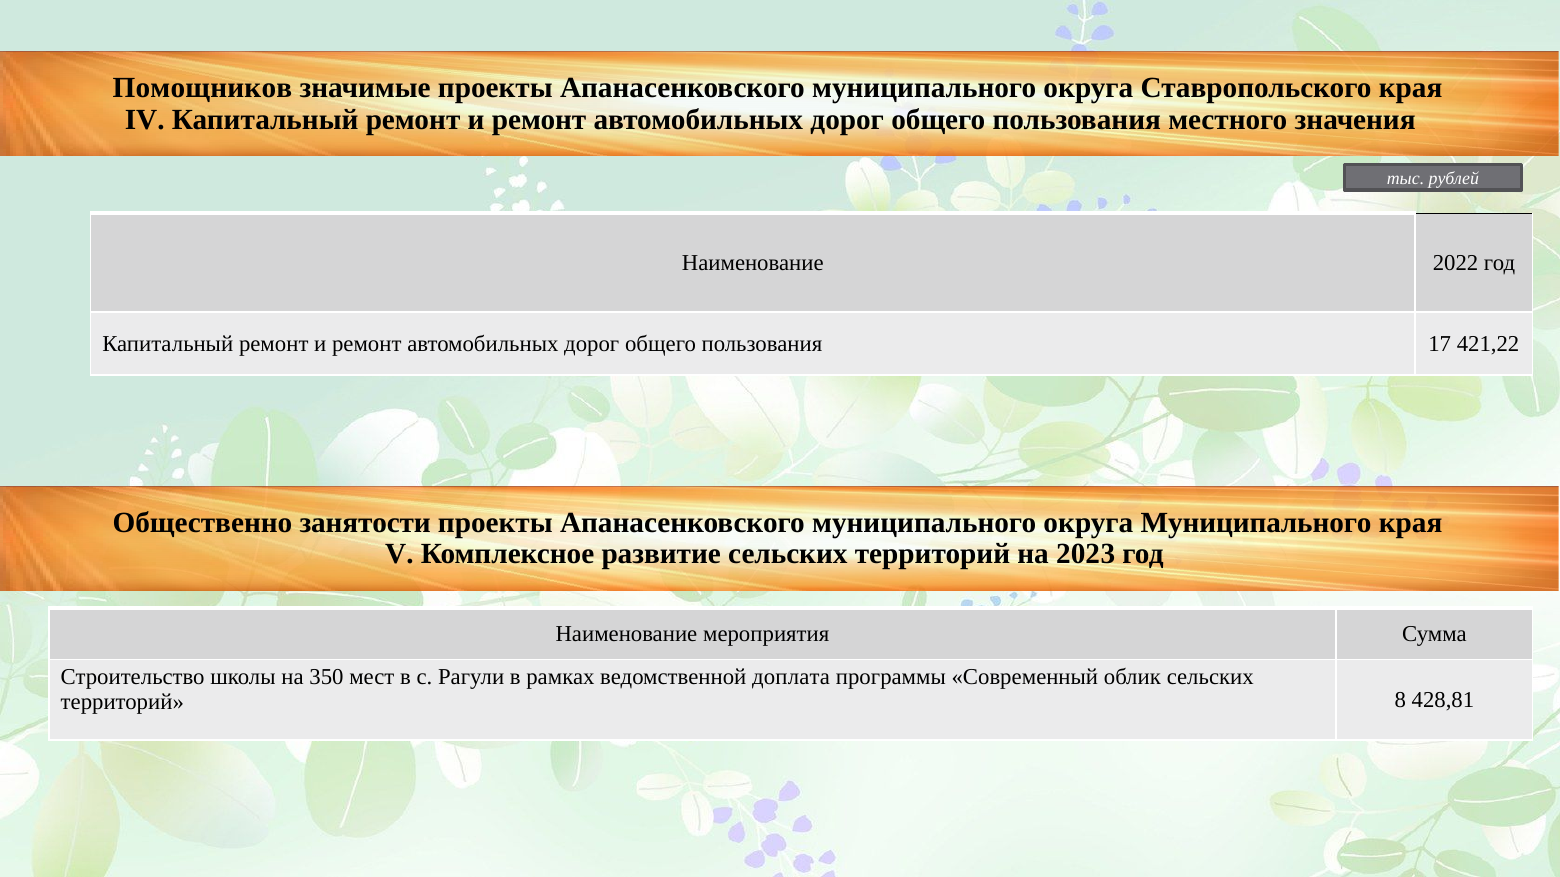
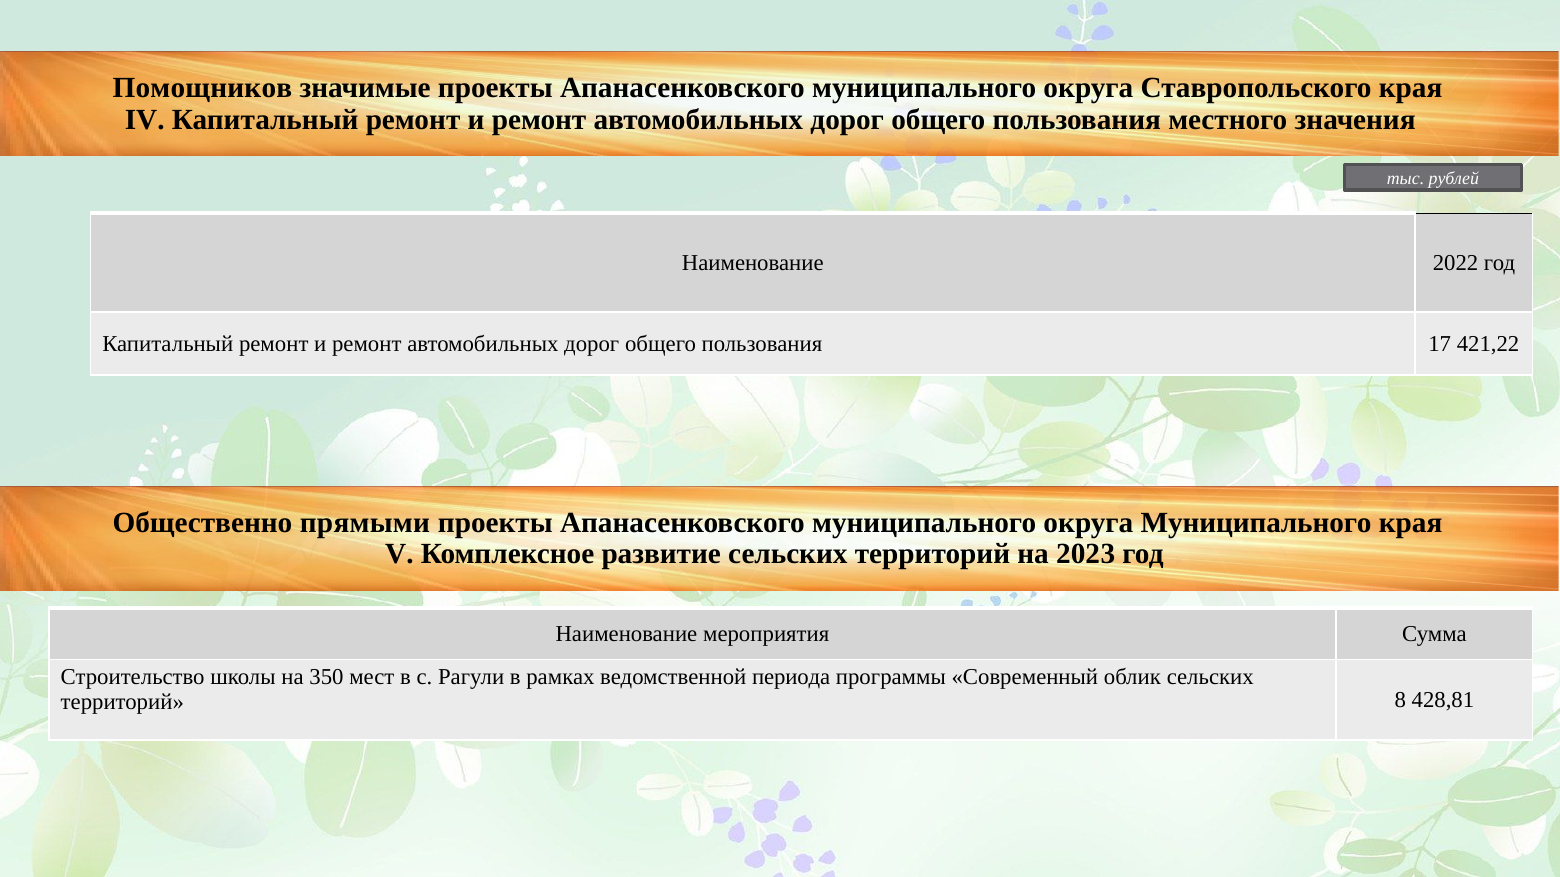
занятости: занятости -> прямыми (365, 523)
доплата: доплата -> периода (791, 678)
